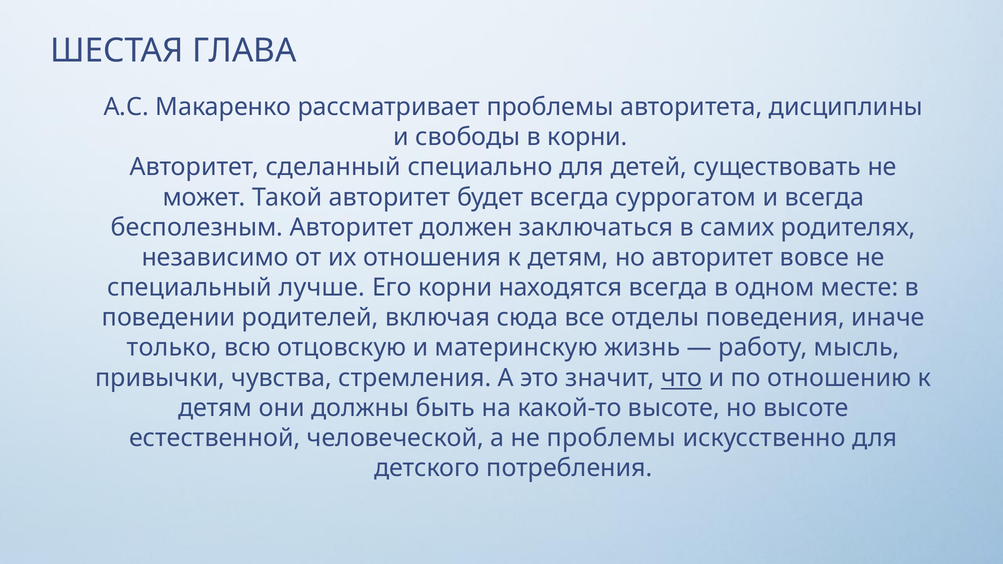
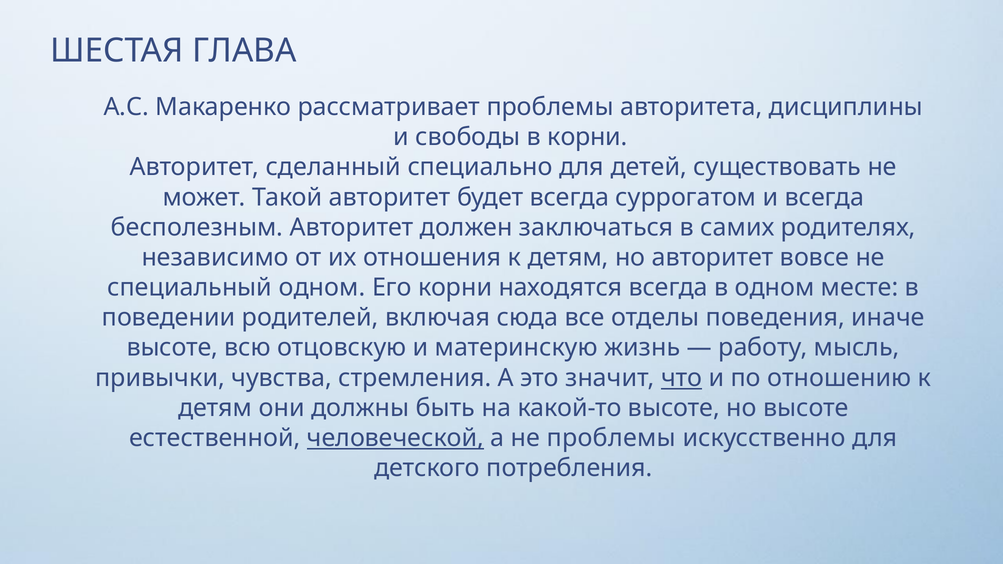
специальный лучше: лучше -> одном (322, 288)
только: только -> высоте (172, 348)
человеческой underline: none -> present (395, 438)
